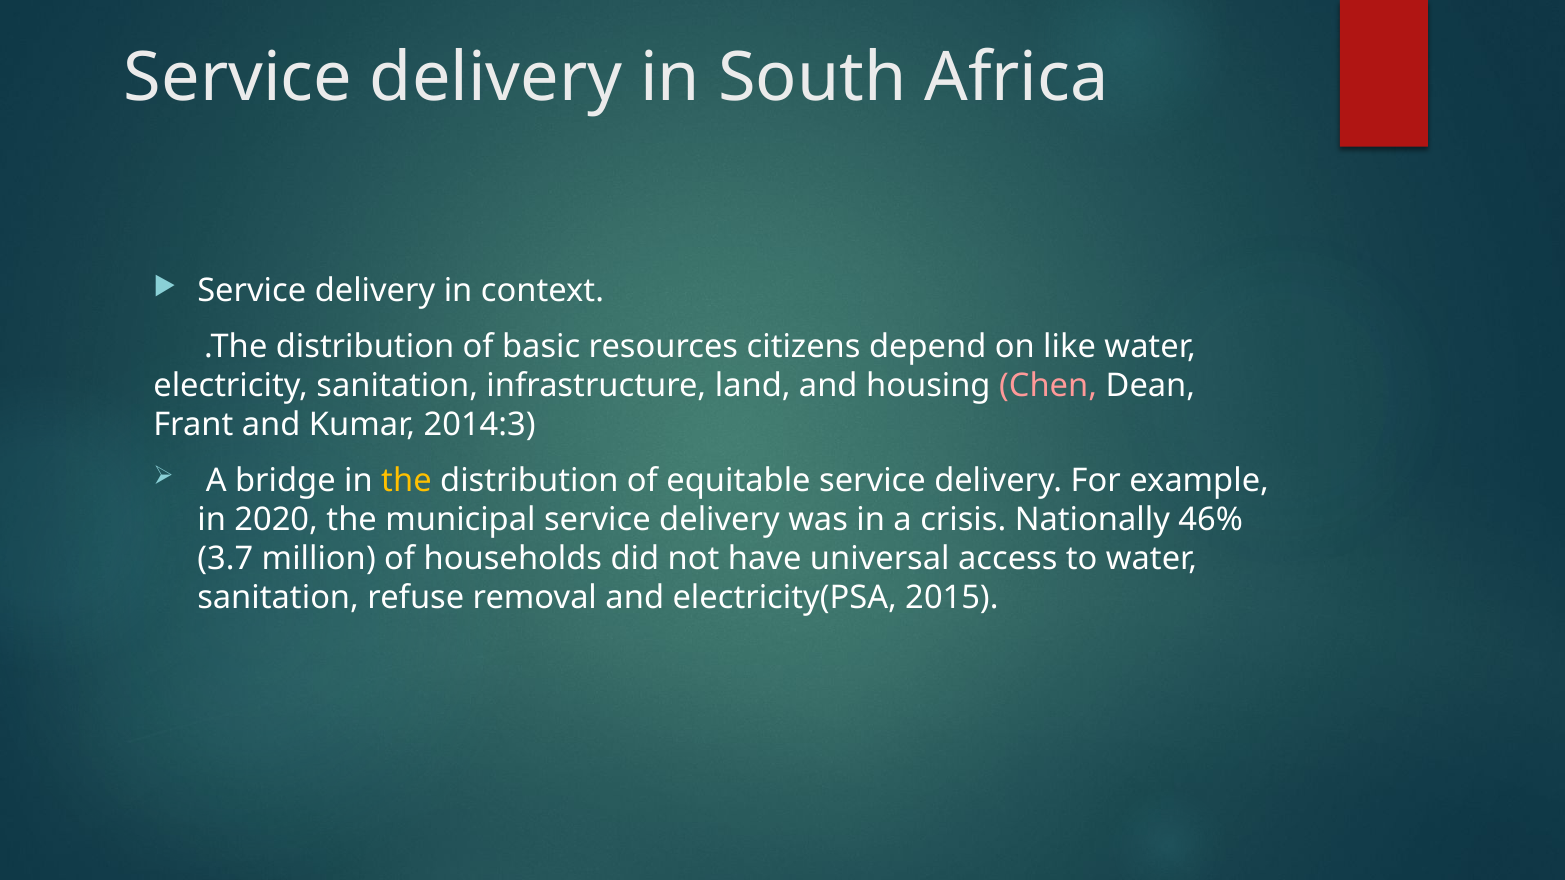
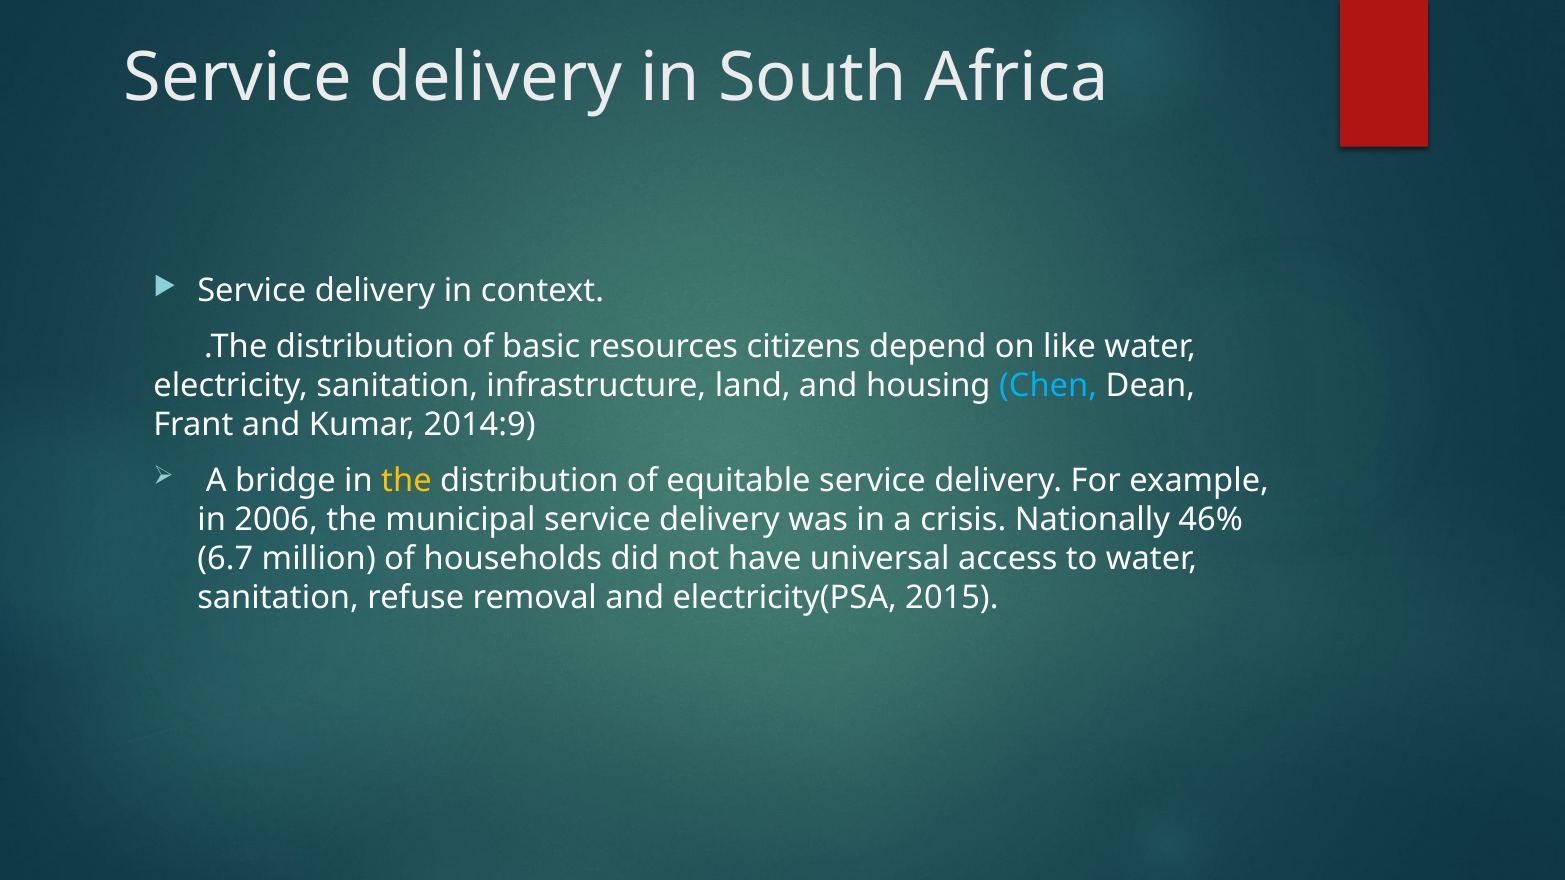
Chen colour: pink -> light blue (1048, 386)
2014:3: 2014:3 -> 2014:9 (480, 425)
2020: 2020 -> 2006 (276, 520)
3.7: 3.7 -> 6.7 (225, 559)
